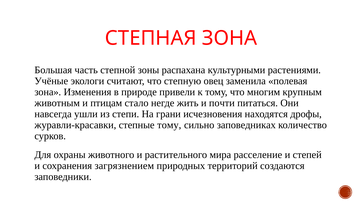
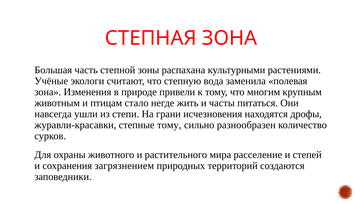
овец: овец -> вода (213, 81)
почти: почти -> часты (222, 103)
заповедниках: заповедниках -> разнообразен (246, 125)
